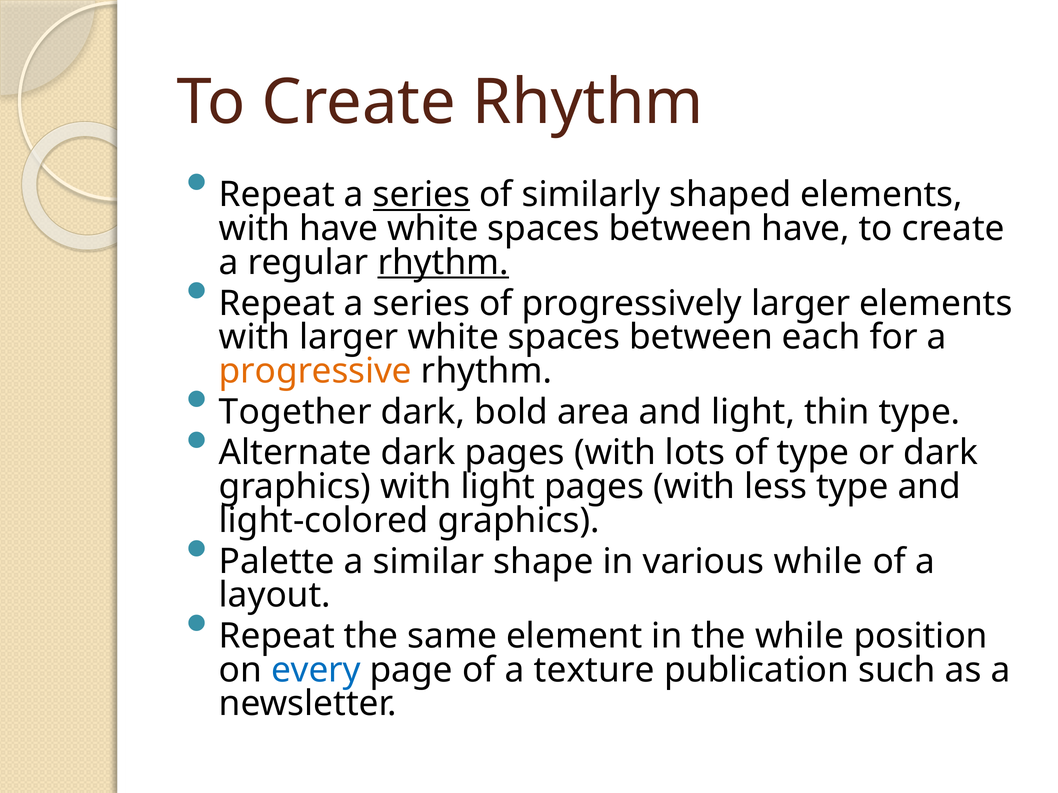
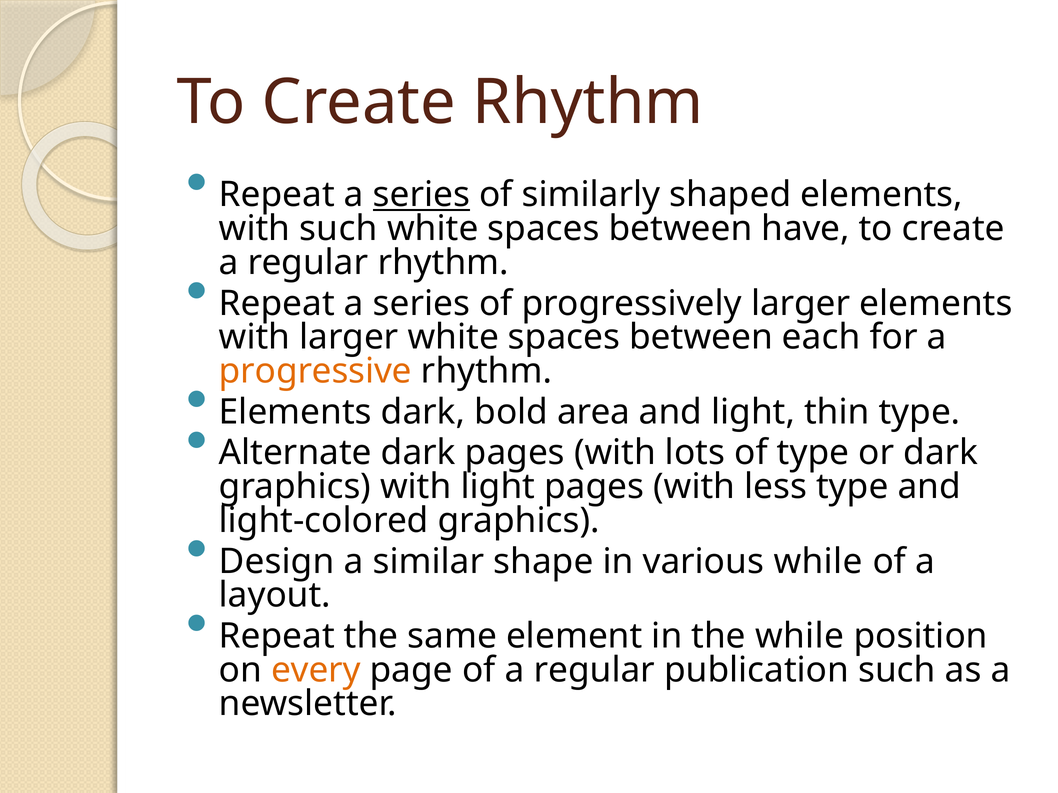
with have: have -> such (338, 229)
rhythm underline: present -> none (443, 263)
Together: Together -> Elements (295, 412)
Palette: Palette -> Design (277, 562)
every colour: blue -> orange (316, 670)
of a texture: texture -> regular (594, 670)
